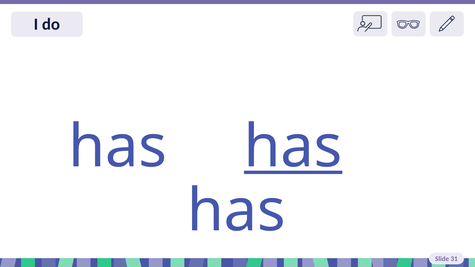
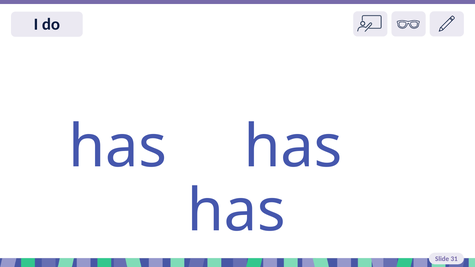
has underline: present -> none (293, 147)
